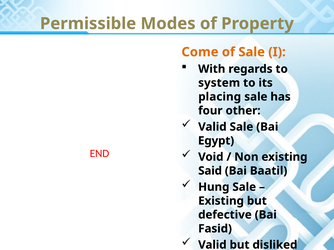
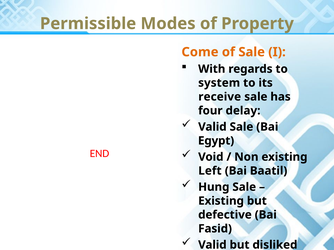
placing: placing -> receive (220, 97)
other: other -> delay (243, 111)
Said: Said -> Left (210, 171)
